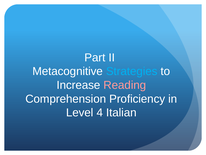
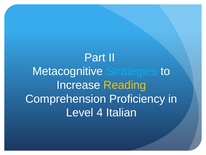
Reading colour: pink -> yellow (125, 85)
